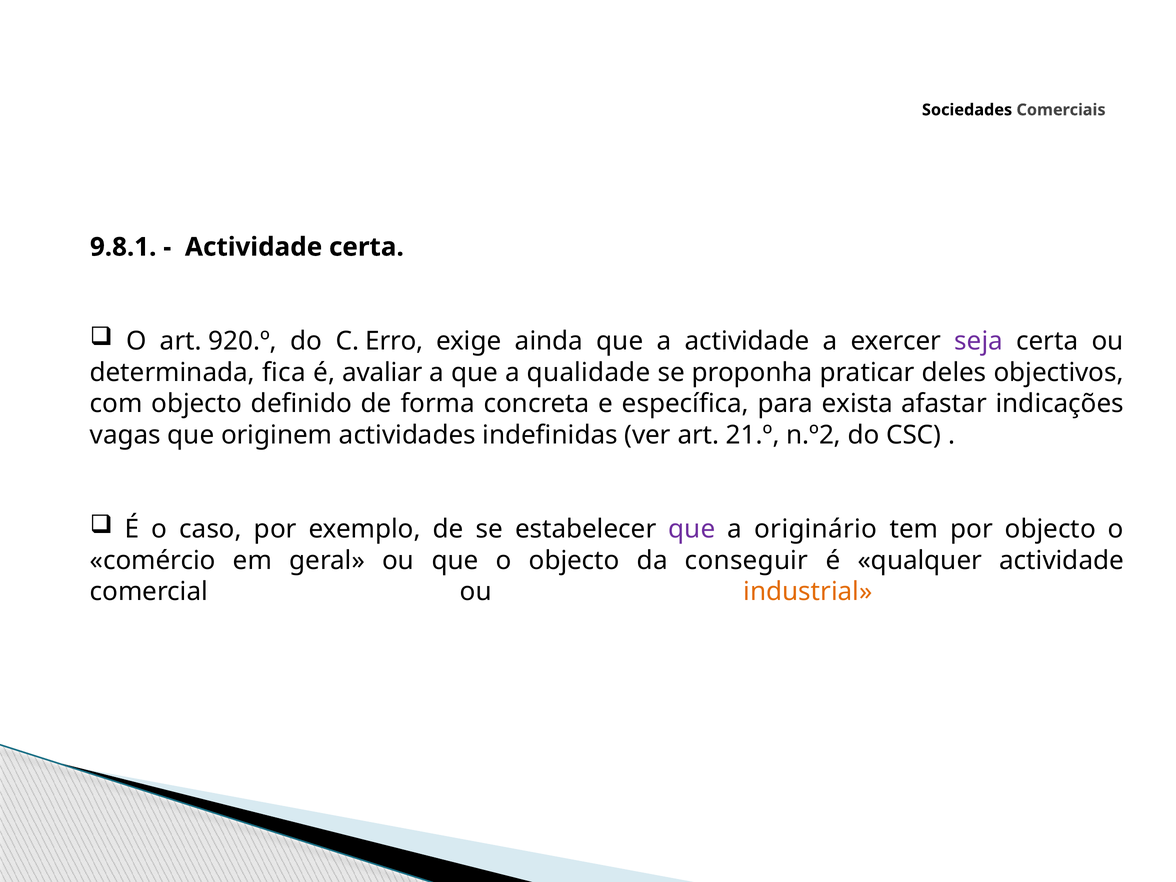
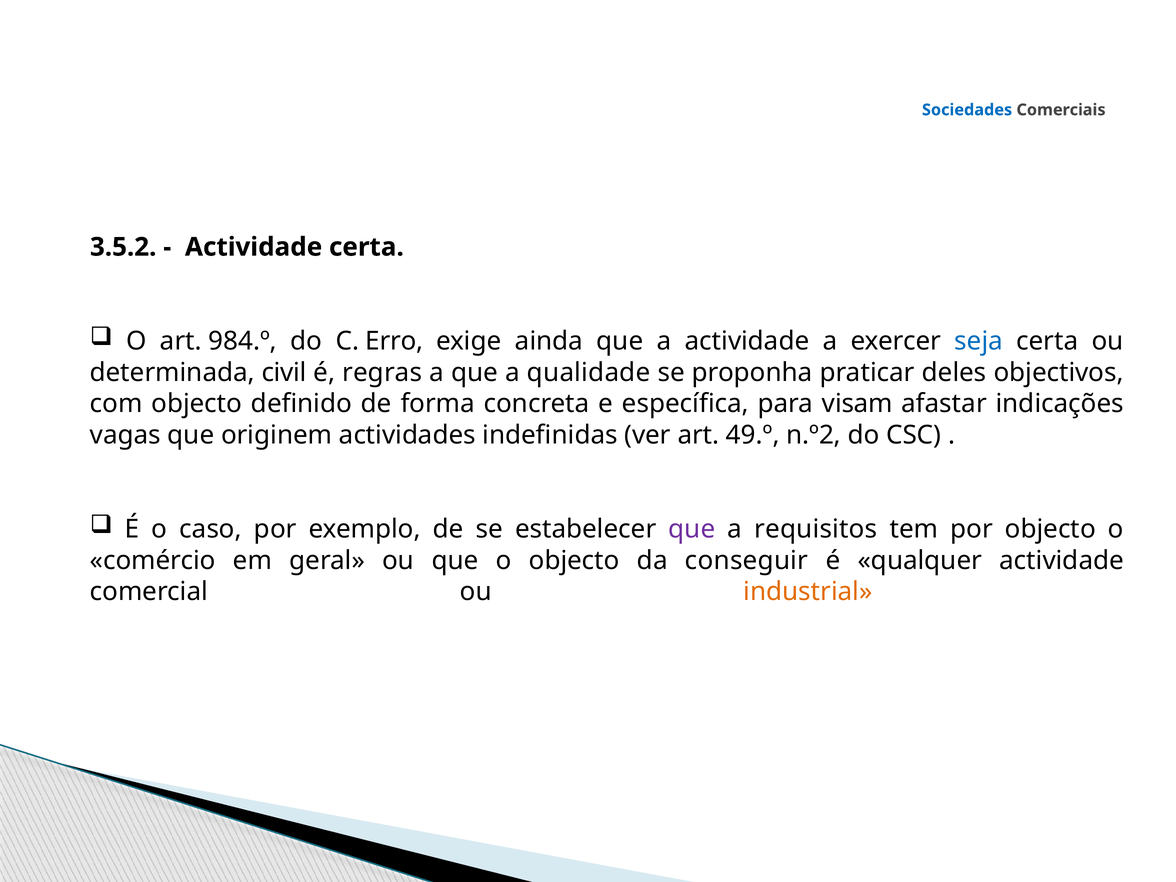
Sociedades colour: black -> blue (967, 110)
9.8.1: 9.8.1 -> 3.5.2 (123, 247)
920.º: 920.º -> 984.º (243, 341)
seja colour: purple -> blue (979, 341)
fica: fica -> civil (284, 372)
avaliar: avaliar -> regras (382, 372)
exista: exista -> visam (857, 404)
21.º: 21.º -> 49.º (753, 435)
originário: originário -> requisitos (816, 529)
